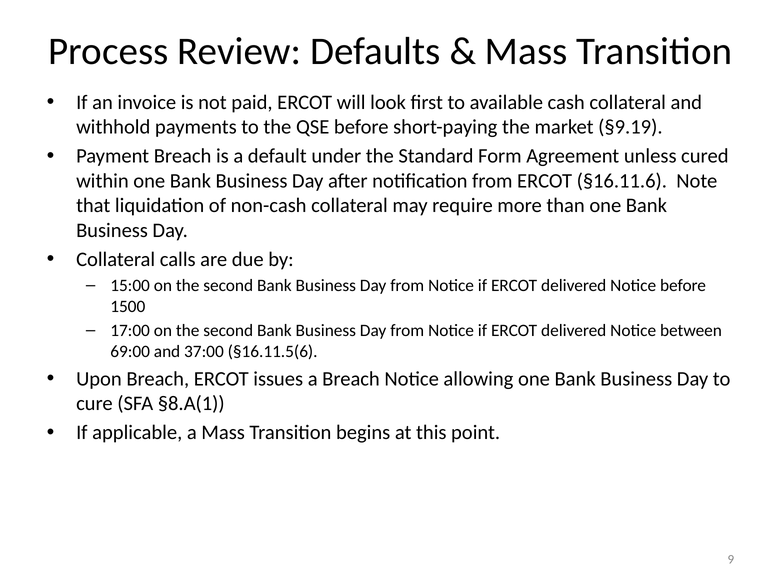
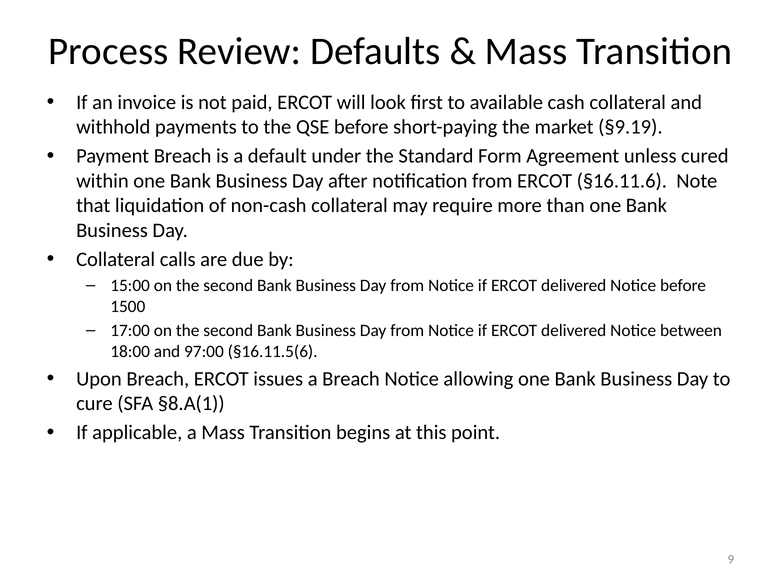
69:00: 69:00 -> 18:00 (130, 351)
37:00: 37:00 -> 97:00 (204, 351)
